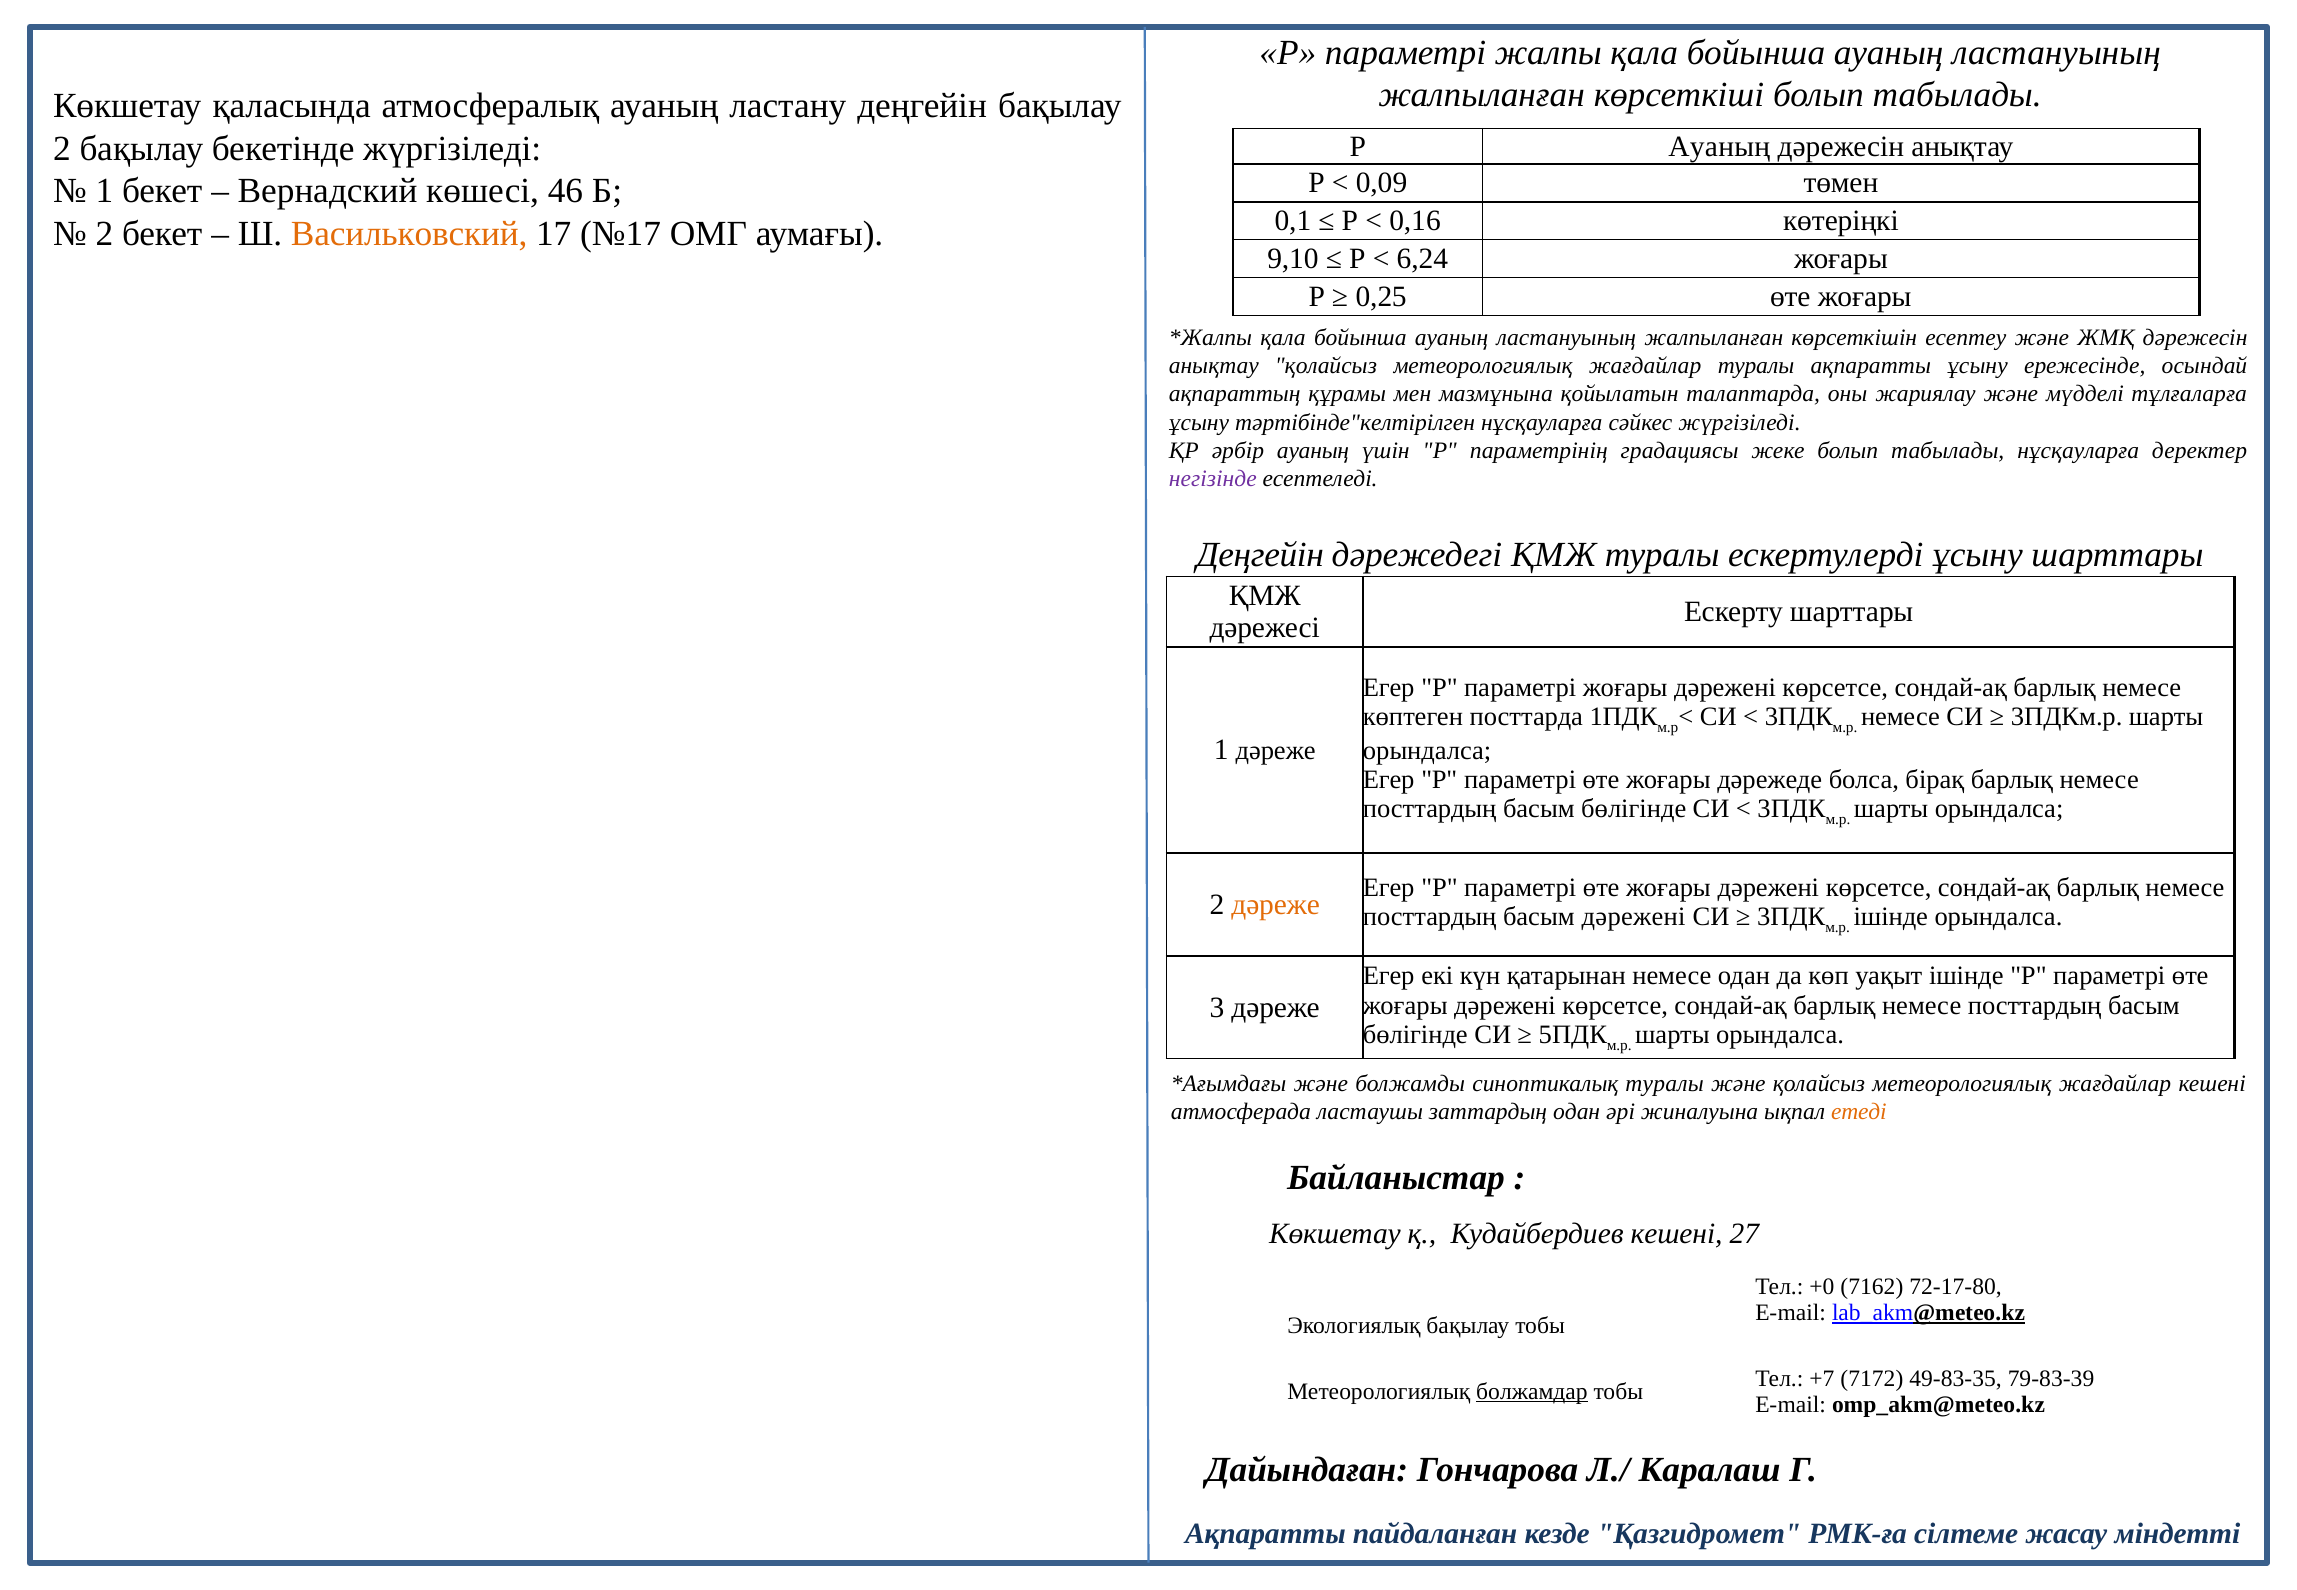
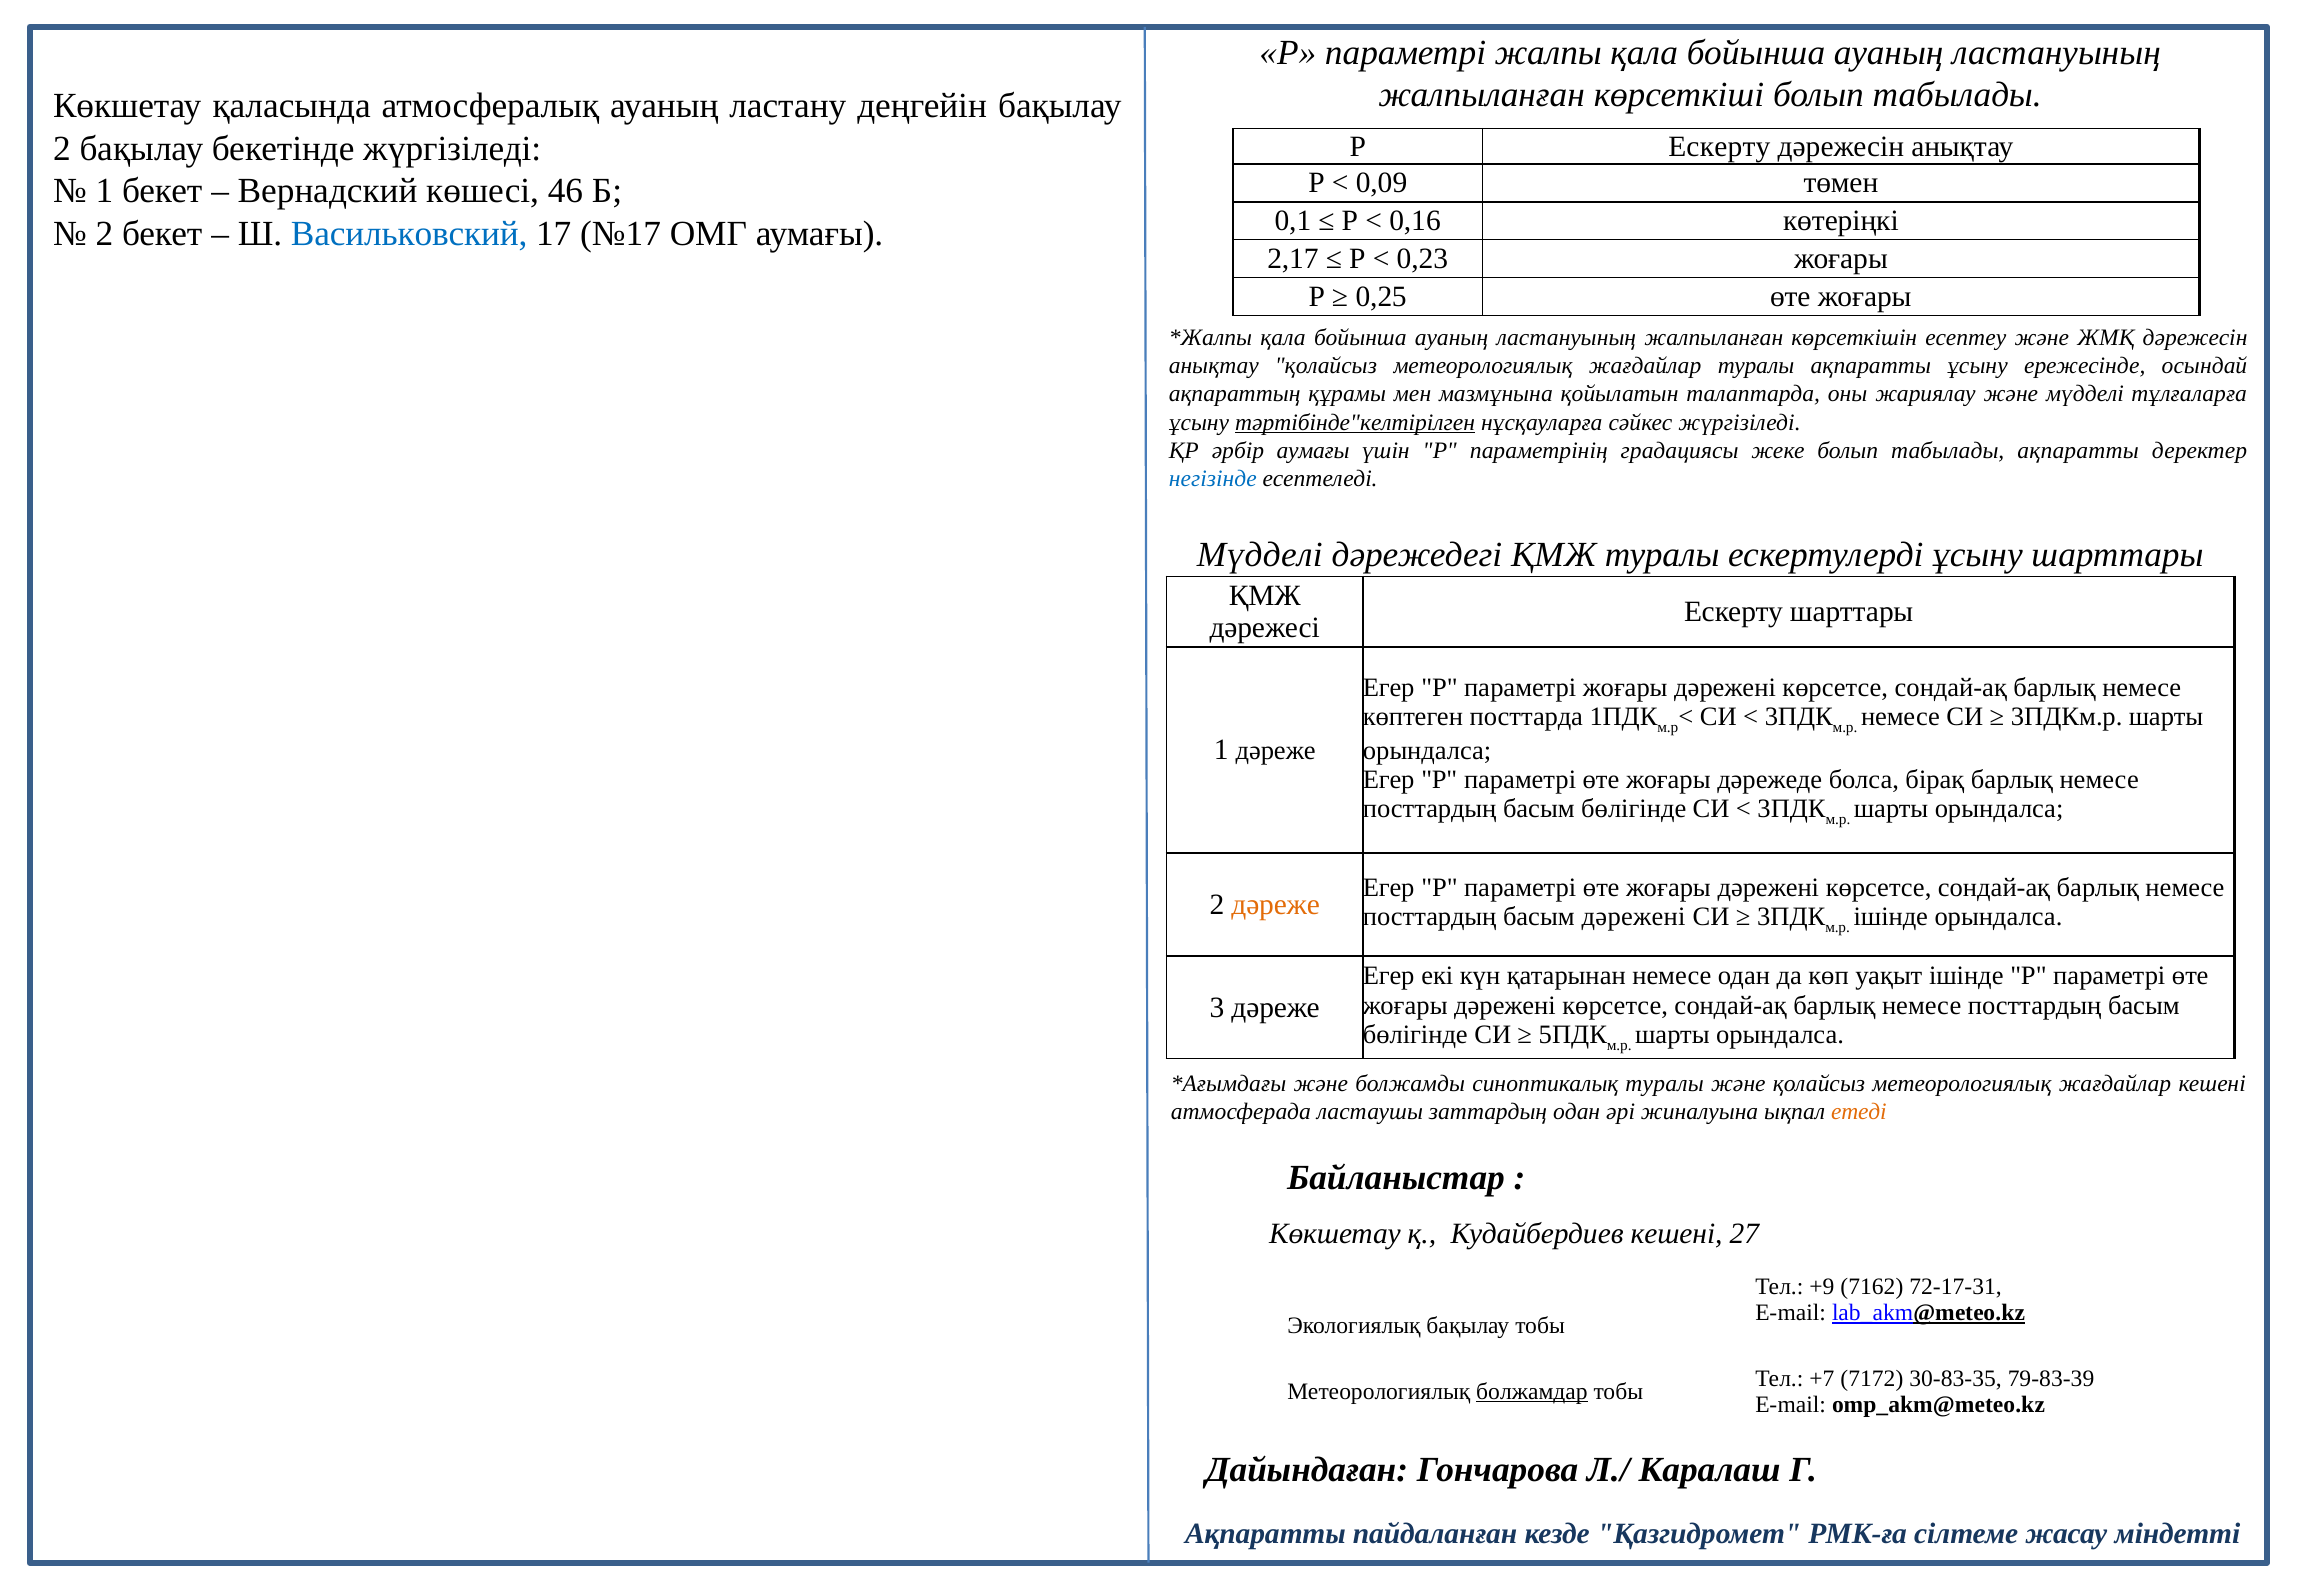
Р Ауаның: Ауаның -> Ескерту (1719, 146)
Васильковский colour: orange -> blue (409, 233)
9,10: 9,10 -> 2,17 (1293, 258)
6,24: 6,24 -> 0,23 (1422, 258)
тәртібінде"келтірілген underline: none -> present (1355, 422)
әрбір ауаның: ауаның -> аумағы (1313, 451)
табылады нұсқауларға: нұсқауларға -> ақпаратты (2078, 451)
негізінде colour: purple -> blue (1213, 479)
Деңгейін: Деңгейін -> Мүдделі (1260, 555)
+0: +0 -> +9 (1822, 1287)
72-17-80: 72-17-80 -> 72-17-31 (1956, 1287)
49-83-35: 49-83-35 -> 30-83-35 (1956, 1378)
